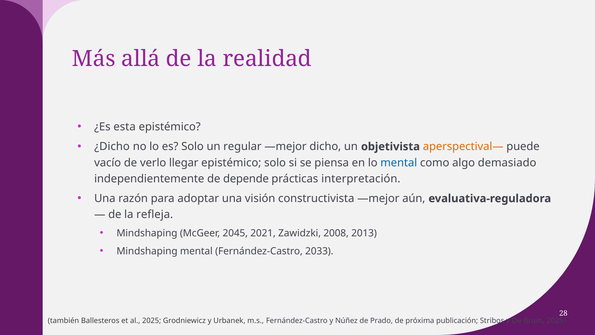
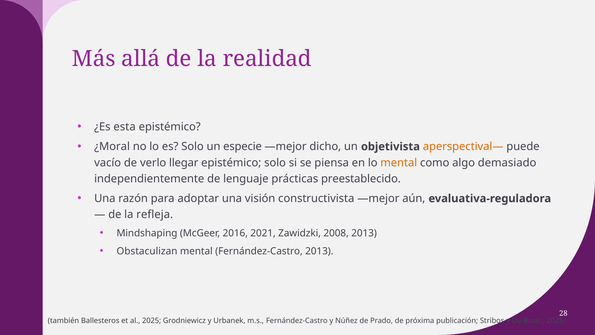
¿Dicho: ¿Dicho -> ¿Moral (112, 146)
regular: regular -> especie (242, 146)
mental colour: blue -> orange (399, 163)
depende: depende -> lenguaje (246, 179)
interpretación: interpretación -> preestablecido (361, 179)
2045: 2045 -> 2016 (235, 233)
Mindshaping: Mindshaping -> Obstaculizan (147, 251)
Fernández-Castro 2033: 2033 -> 2013 (319, 251)
